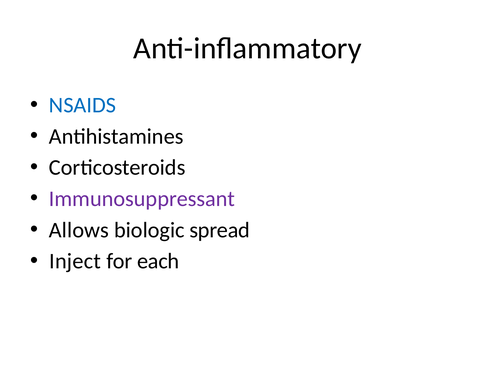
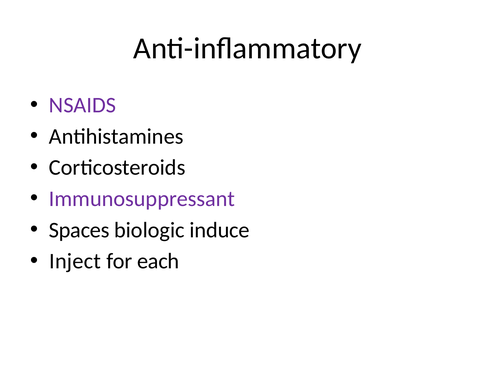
NSAIDS colour: blue -> purple (82, 105)
Allows: Allows -> Spaces (79, 230)
spread: spread -> induce (220, 230)
